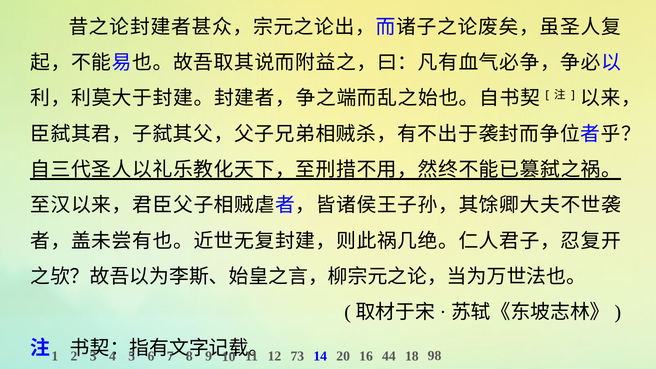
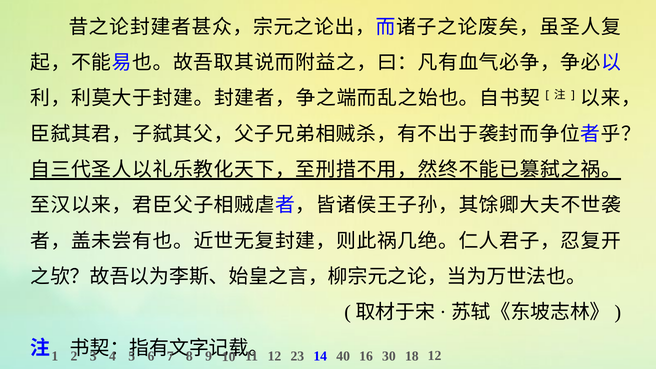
73: 73 -> 23 (297, 357)
20: 20 -> 40 (343, 357)
44: 44 -> 30 (389, 357)
18 98: 98 -> 12 (435, 356)
